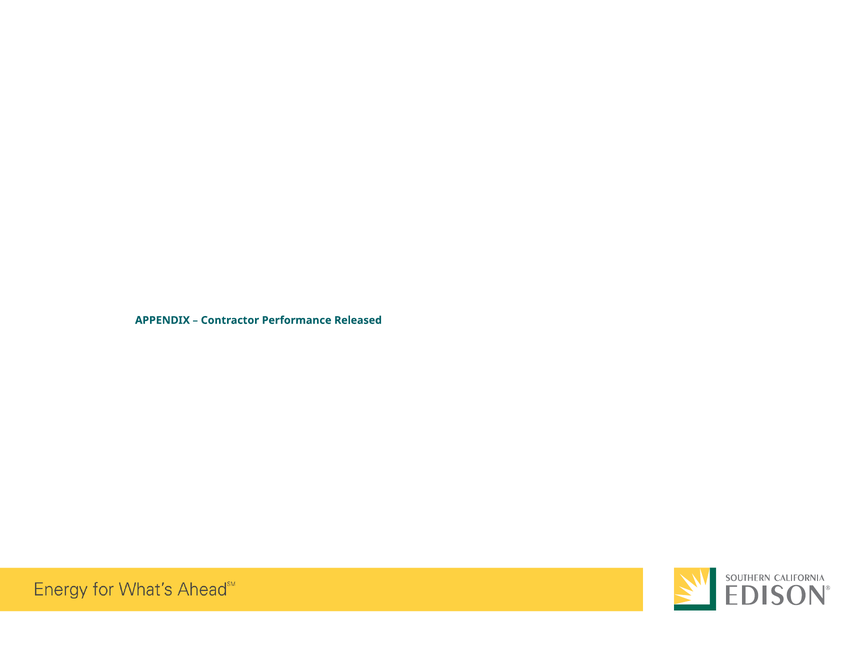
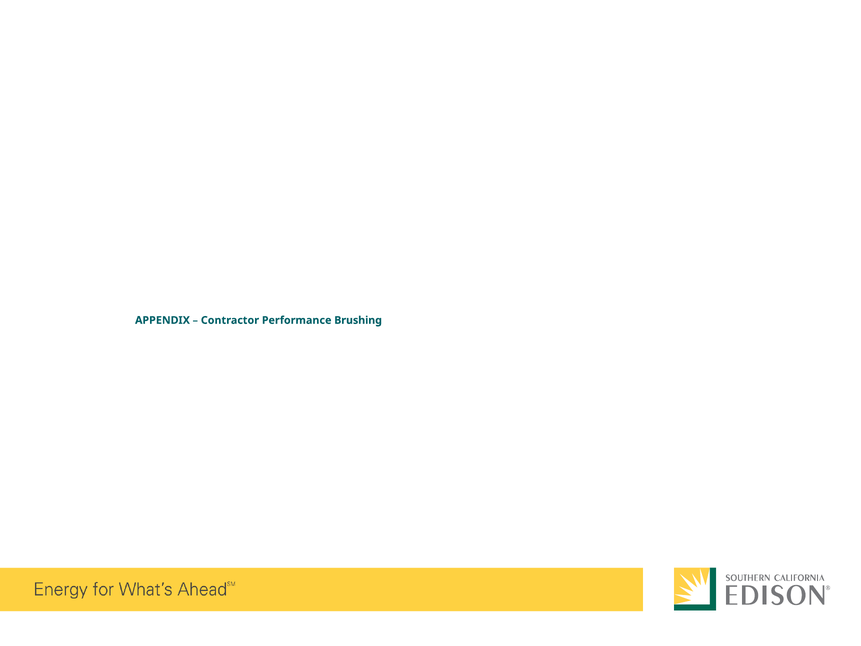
Released: Released -> Brushing (358, 320)
